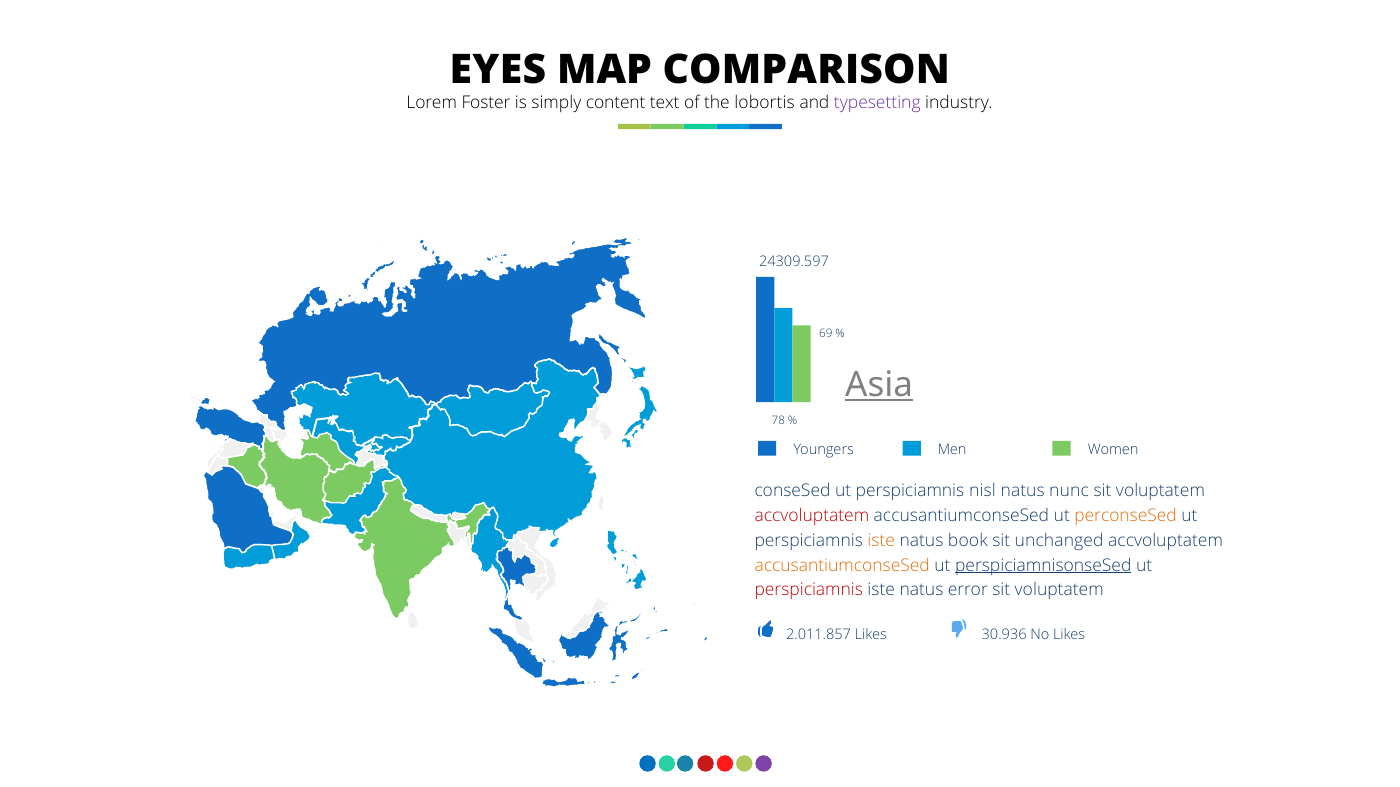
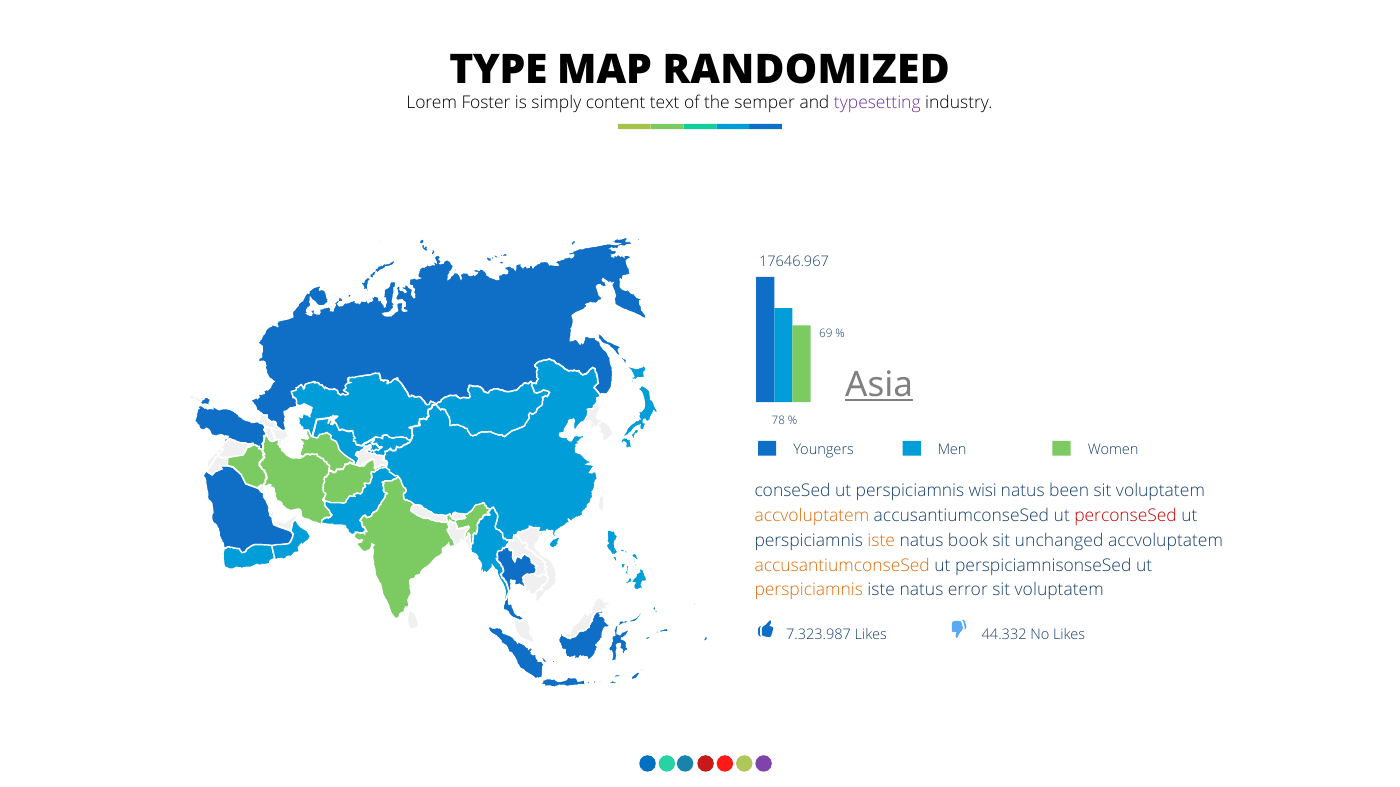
EYES: EYES -> TYPE (498, 70)
COMPARISON: COMPARISON -> RANDOMIZED (806, 70)
lobortis: lobortis -> semper (765, 103)
24309.597: 24309.597 -> 17646.967 (794, 262)
nisl: nisl -> wisi (983, 491)
nunc: nunc -> been (1069, 491)
accvoluptatem colour: red -> orange (812, 516)
perconseSed colour: orange -> red (1126, 516)
perspiciamnisonseSed underline: present -> none (1043, 566)
perspiciamnis colour: red -> orange (809, 590)
2.011.857: 2.011.857 -> 7.323.987 (819, 635)
30.936: 30.936 -> 44.332 (1004, 635)
